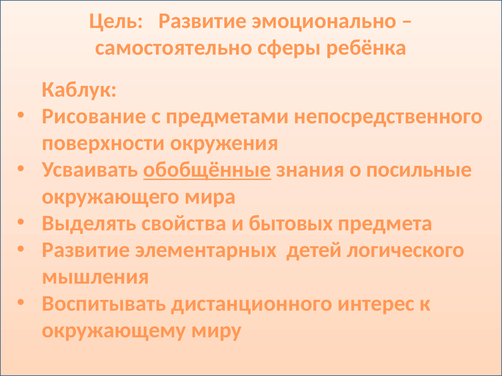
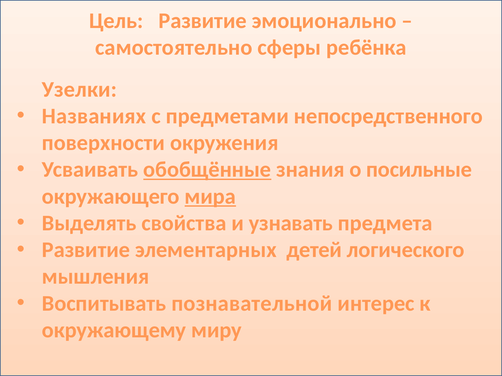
Каблук: Каблук -> Узелки (79, 90)
Рисование: Рисование -> Названиях (94, 116)
мира underline: none -> present (210, 197)
бытовых: бытовых -> узнавать (291, 223)
дистанционного: дистанционного -> познавательной (252, 304)
